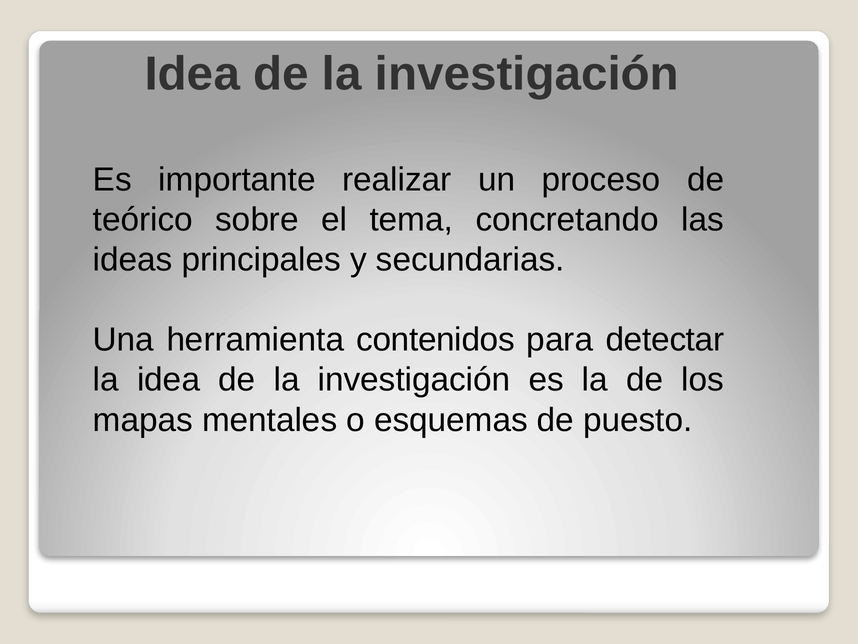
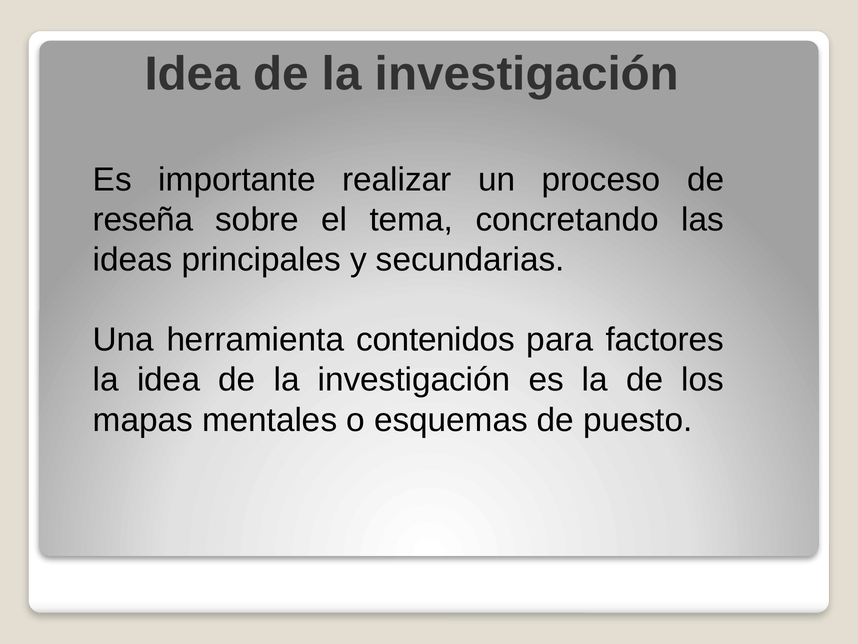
teórico: teórico -> reseña (143, 219)
detectar: detectar -> factores (665, 340)
